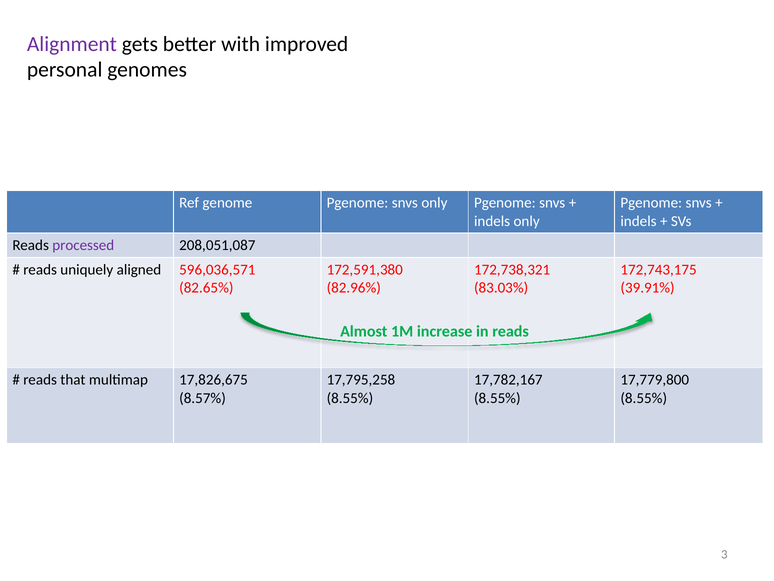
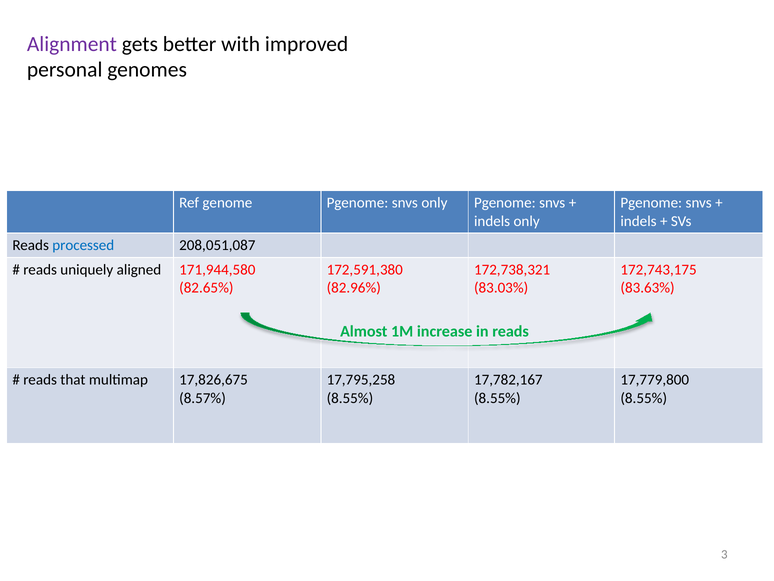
processed colour: purple -> blue (83, 245)
596,036,571: 596,036,571 -> 171,944,580 (217, 269)
39.91%: 39.91% -> 83.63% (648, 288)
